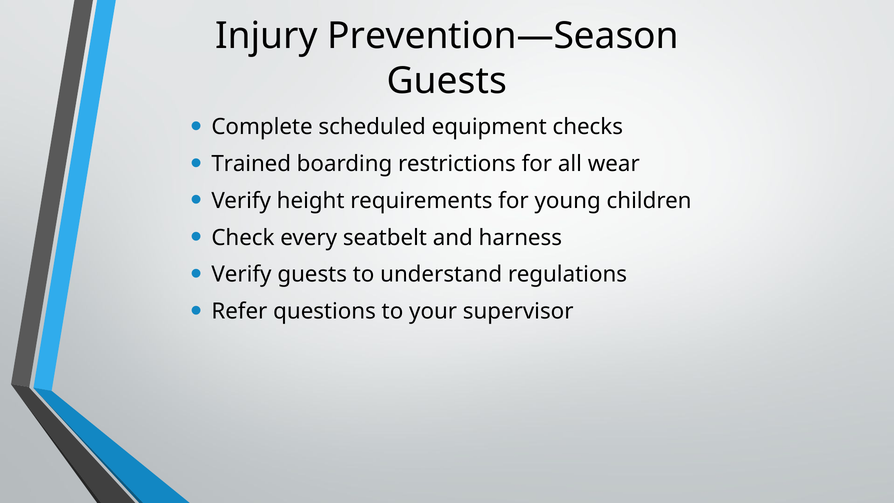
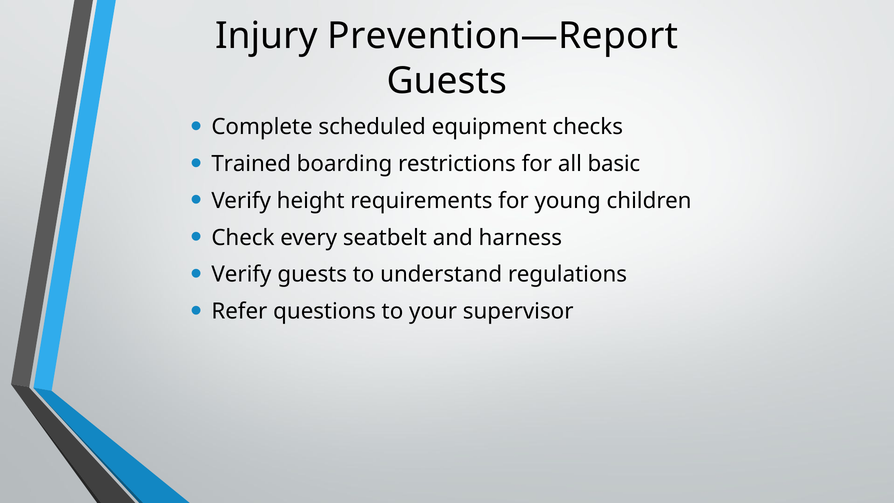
Prevention—Season: Prevention—Season -> Prevention—Report (503, 36)
wear: wear -> basic (614, 164)
